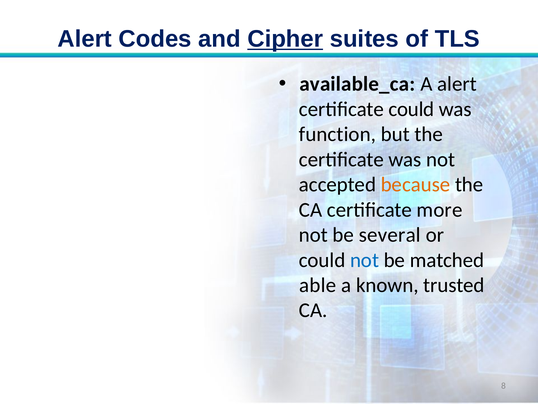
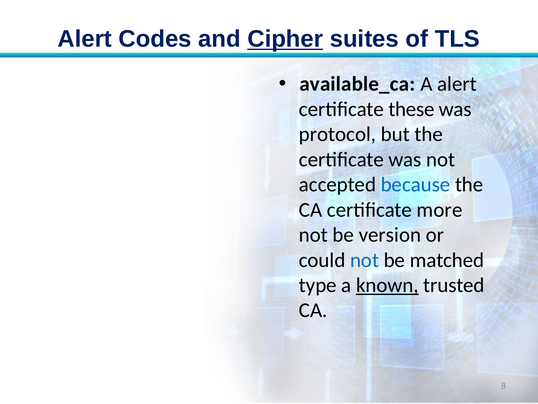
certificate could: could -> these (411, 109)
function: function -> protocol (338, 134)
because colour: orange -> blue (416, 184)
several: several -> version (390, 235)
able: able -> type (318, 285)
known underline: none -> present (387, 285)
